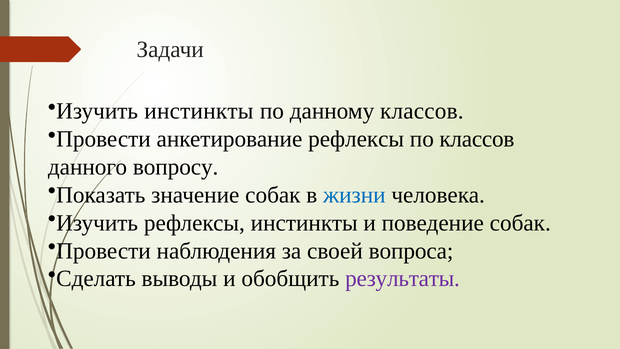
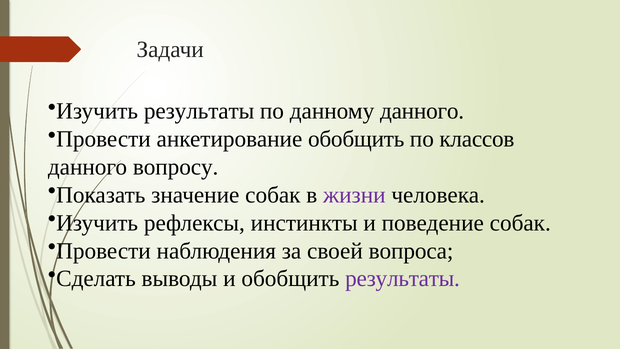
Изучить инстинкты: инстинкты -> результаты (199, 111)
данному классов: классов -> данного (422, 111)
анкетирование рефлексы: рефлексы -> обобщить (356, 139)
жизни colour: blue -> purple (354, 195)
